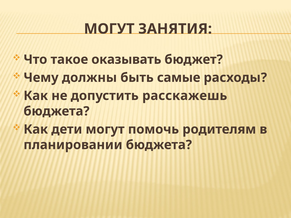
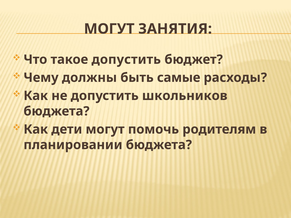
такое оказывать: оказывать -> допустить (126, 60)
расскажешь: расскажешь -> школьников (185, 96)
